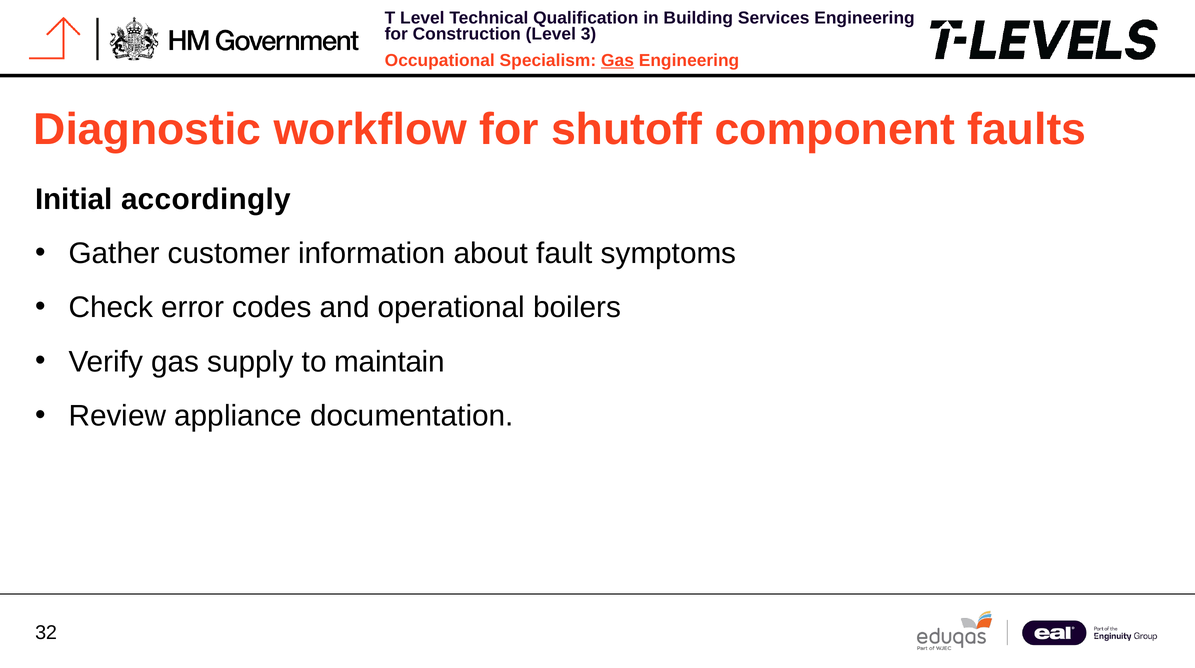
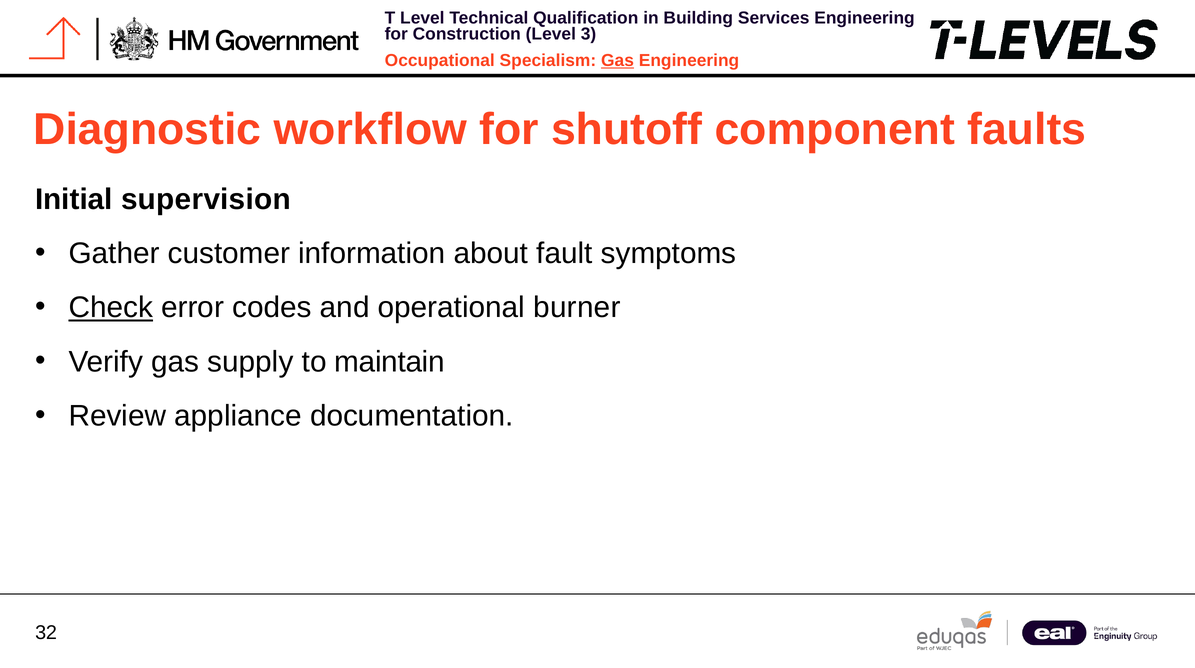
accordingly: accordingly -> supervision (206, 199)
Check underline: none -> present (111, 307)
boilers: boilers -> burner (577, 307)
